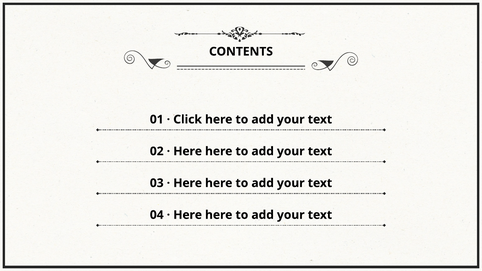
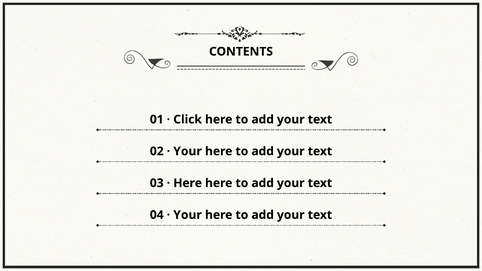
Here: Here -> Your (188, 151)
Here: Here -> Your (188, 215)
